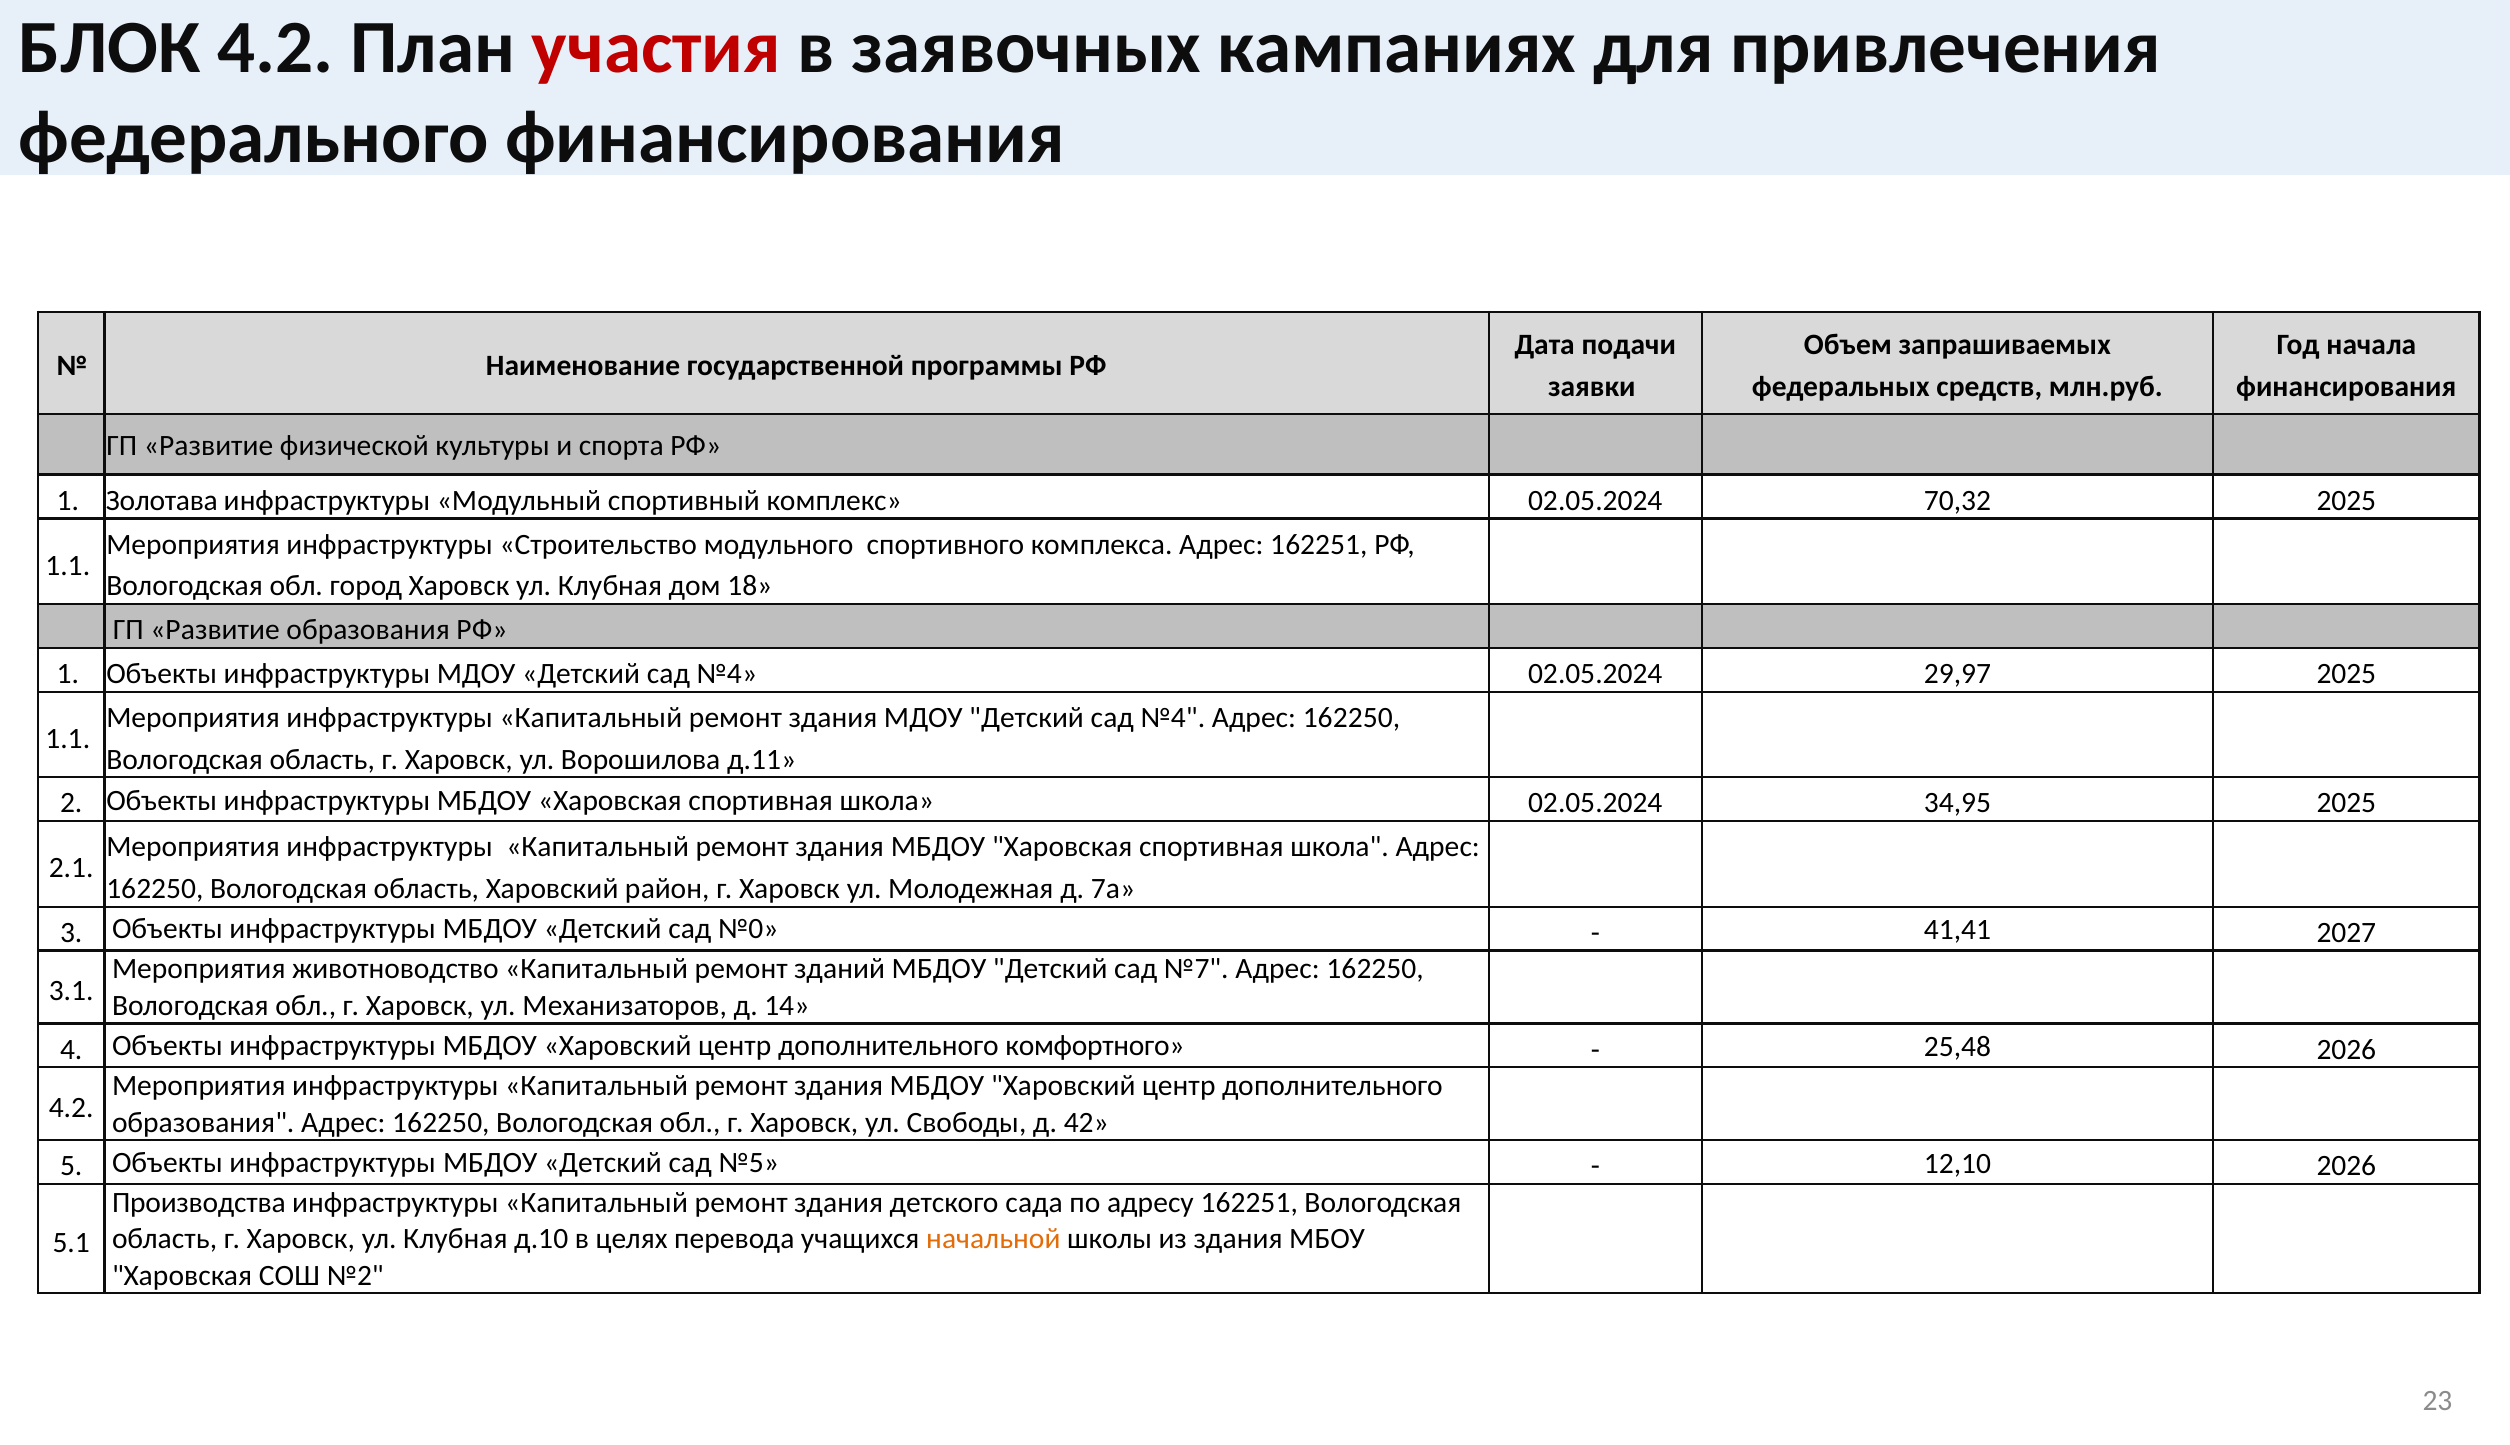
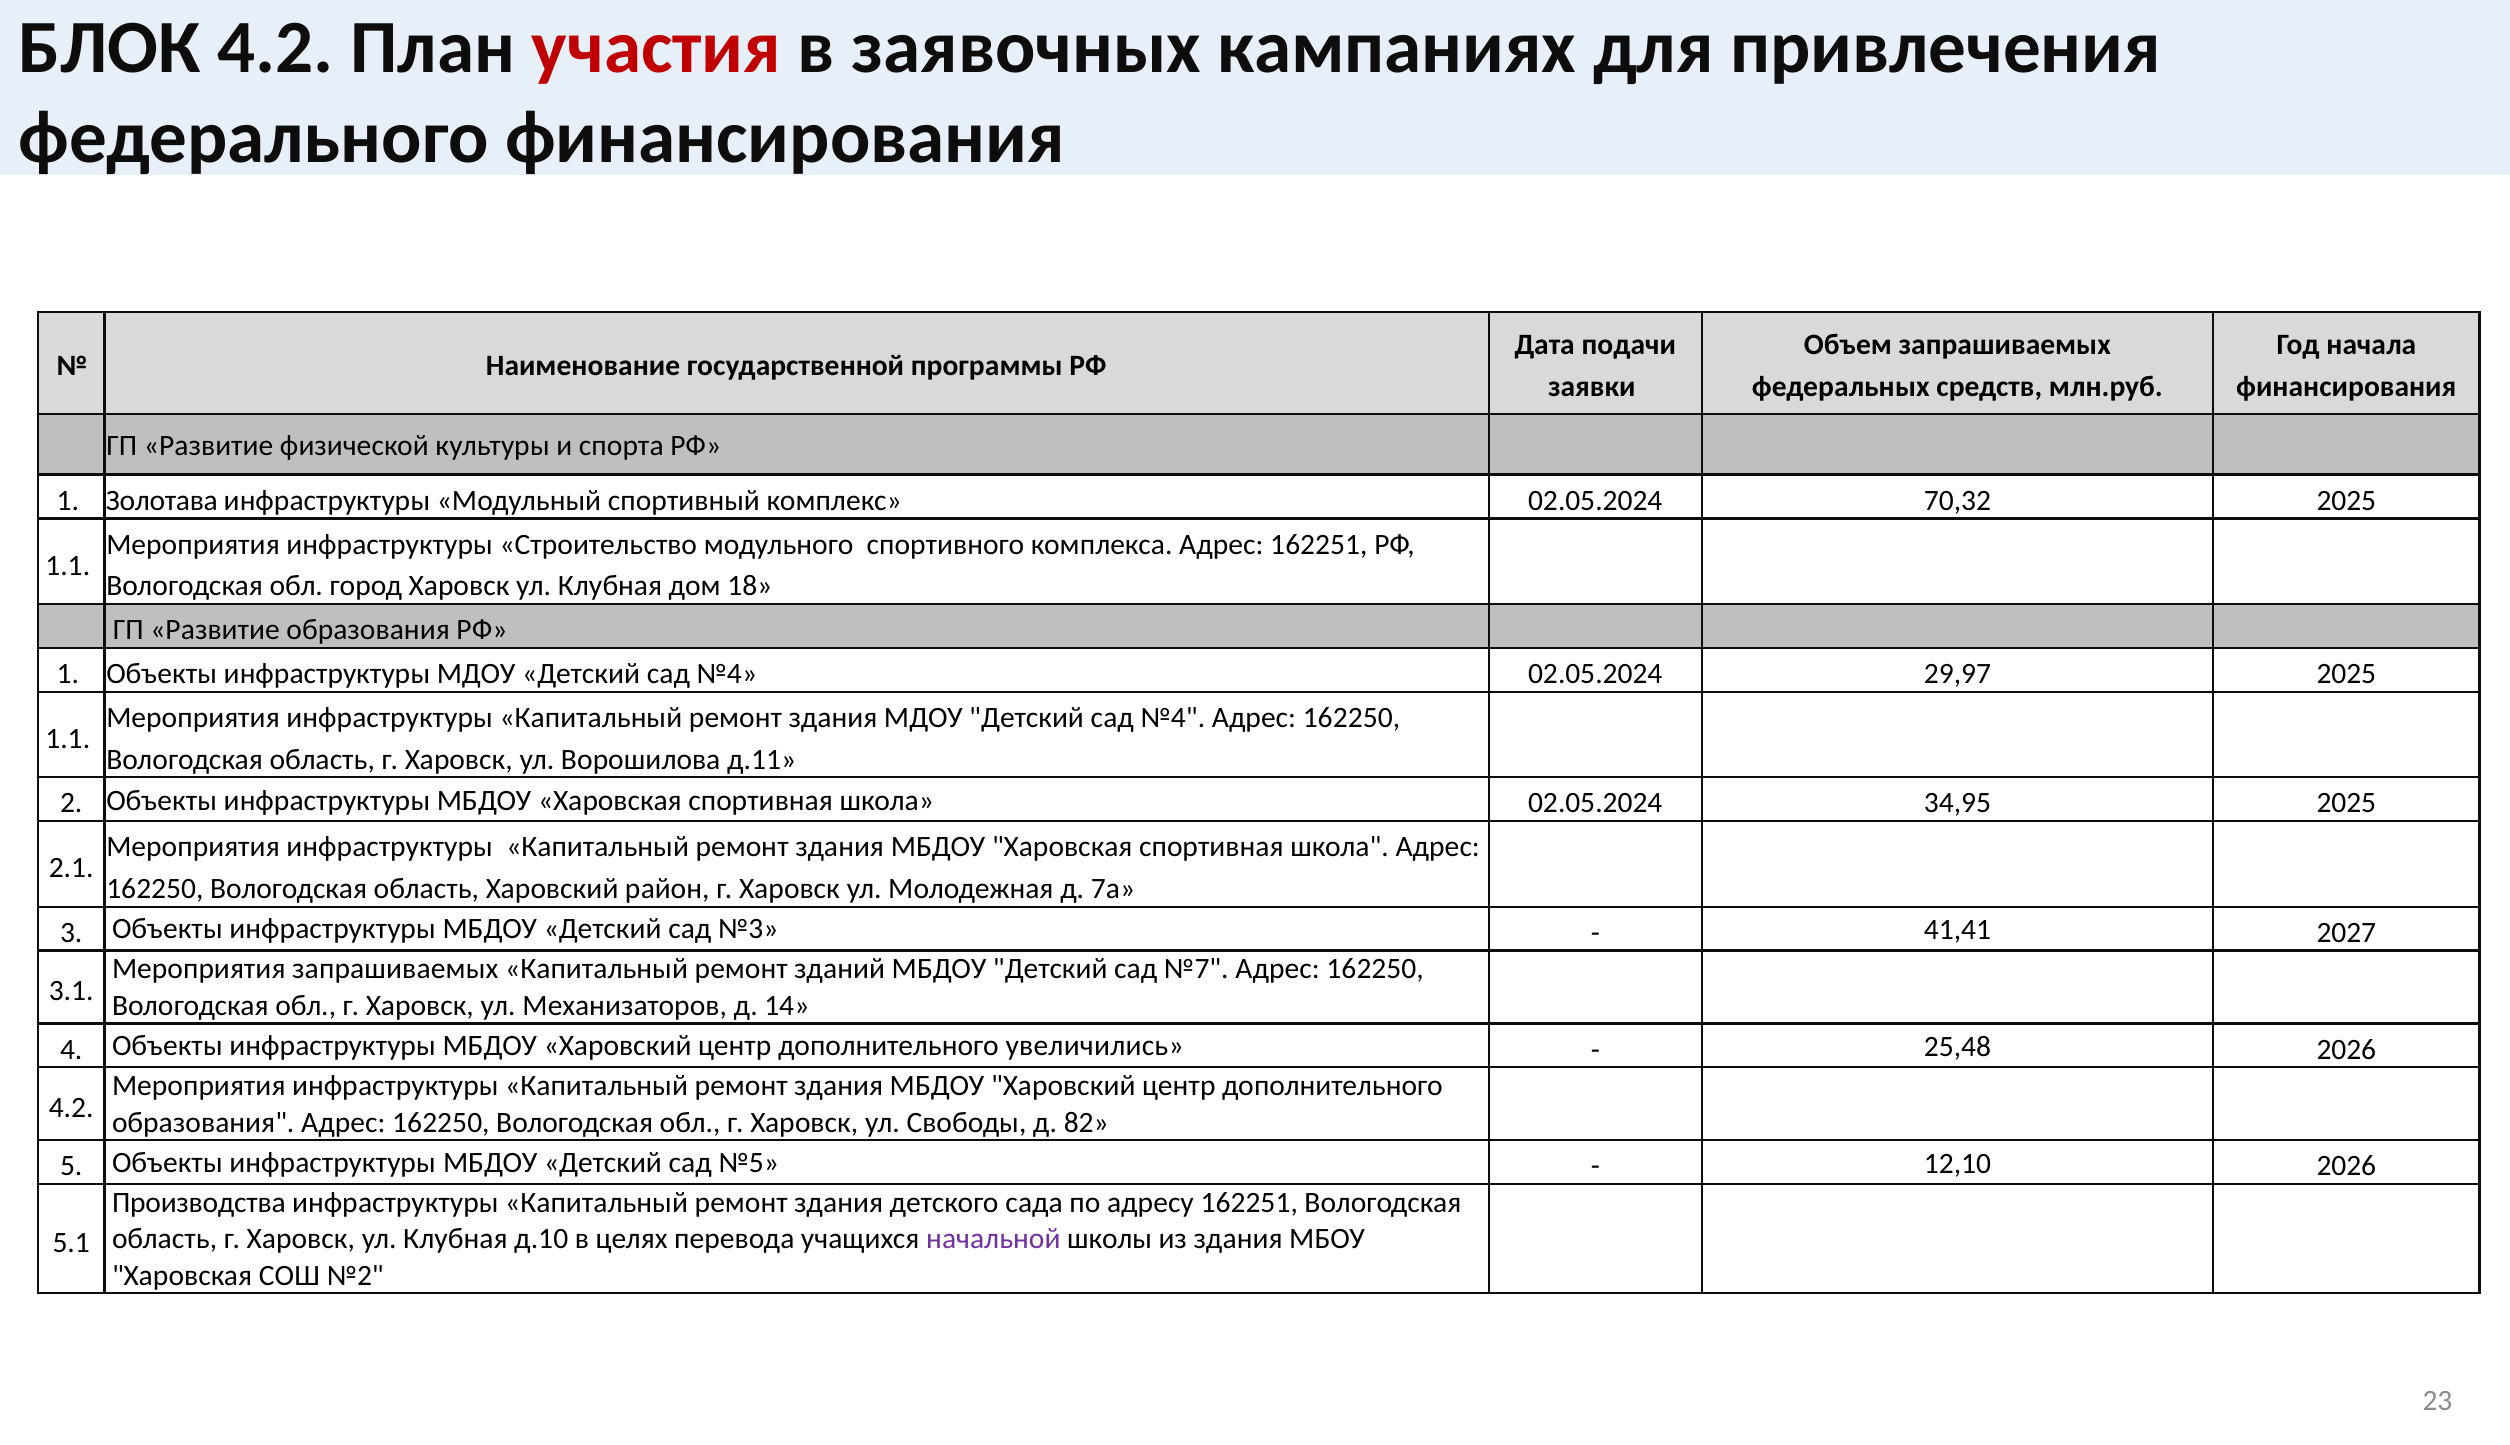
№0: №0 -> №3 (748, 929)
Мероприятия животноводство: животноводство -> запрашиваемых (395, 969)
комфортного: комфортного -> увеличились (1095, 1046)
42: 42 -> 82 (1086, 1122)
начальной colour: orange -> purple (993, 1239)
